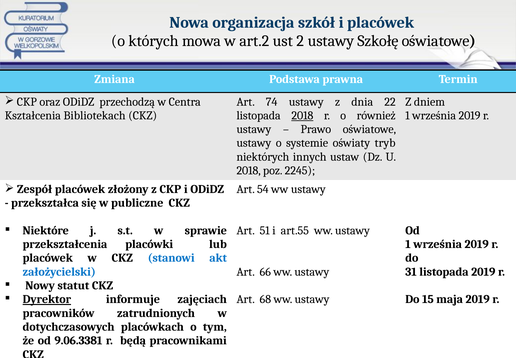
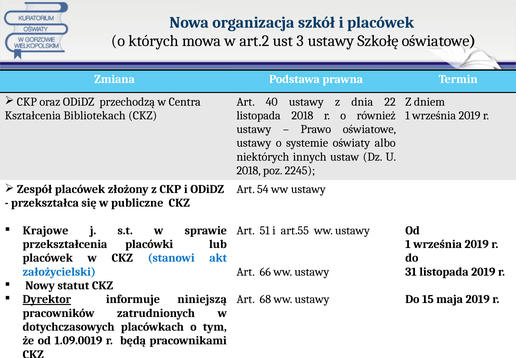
2: 2 -> 3 (300, 41)
74: 74 -> 40 (272, 102)
2018 underline: present -> none (302, 115)
tryb: tryb -> albo (385, 143)
Niektóre: Niektóre -> Krajowe (46, 230)
zajęciach: zajęciach -> niniejszą (202, 299)
9.06.3381: 9.06.3381 -> 1.09.0019 (78, 340)
